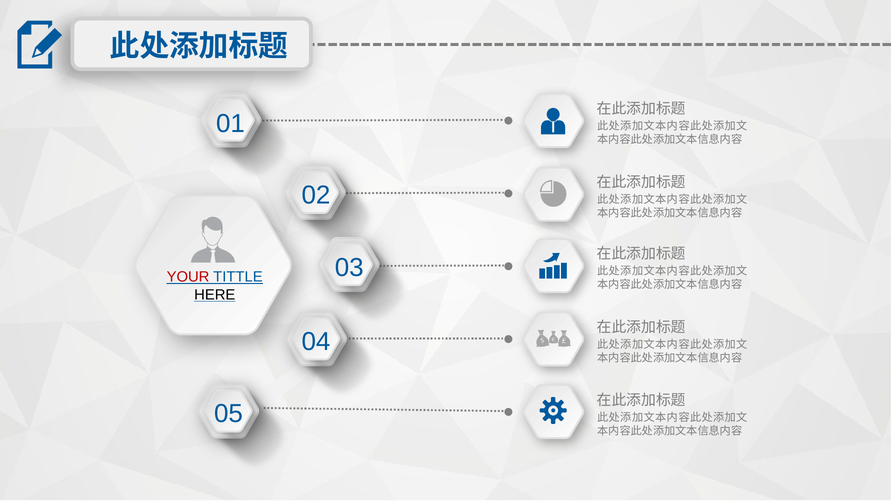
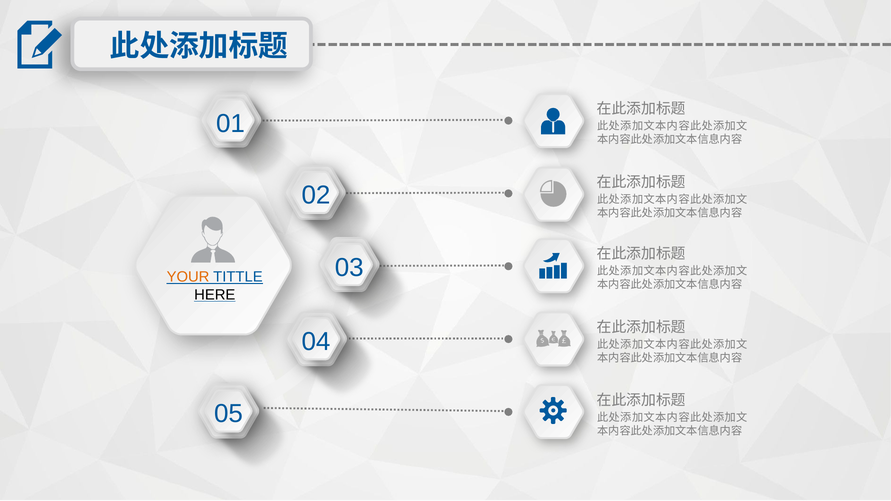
YOUR colour: red -> orange (188, 277)
